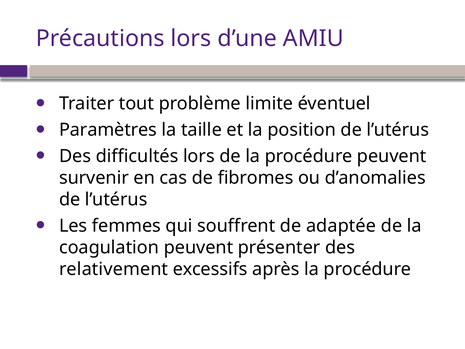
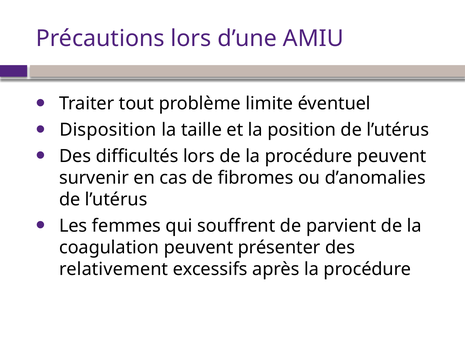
Paramètres: Paramètres -> Disposition (108, 130)
adaptée: adaptée -> parvient (341, 226)
